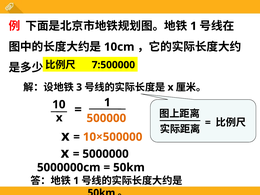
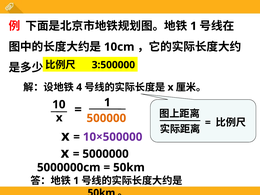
7:500000: 7:500000 -> 3:500000 (113, 65)
3: 3 -> 4 (79, 87)
10×500000 colour: orange -> purple (113, 137)
